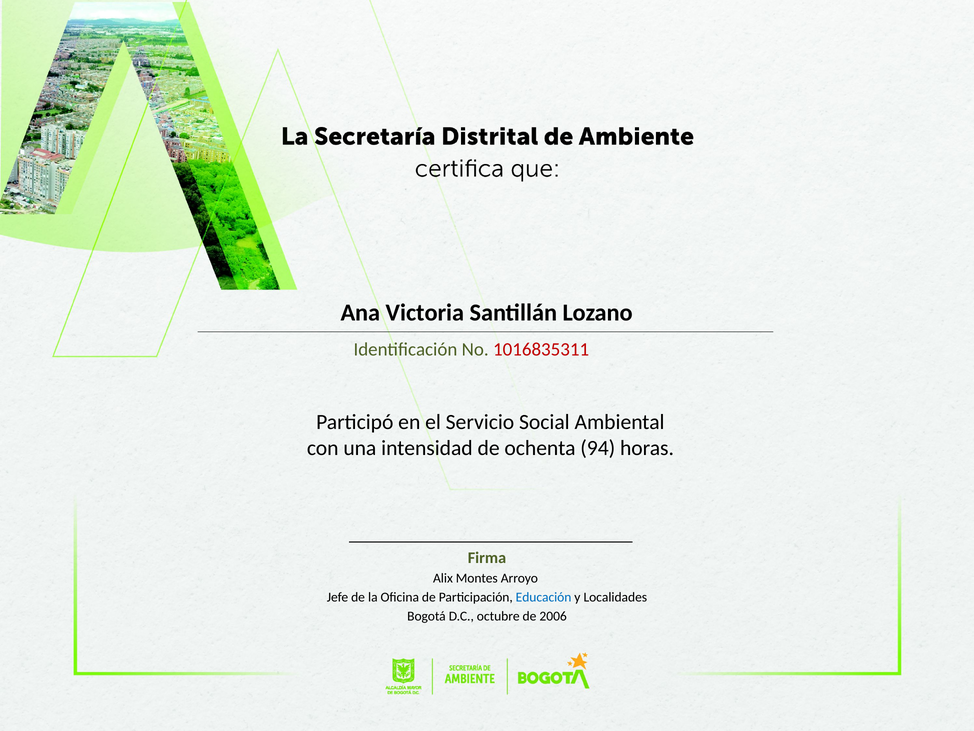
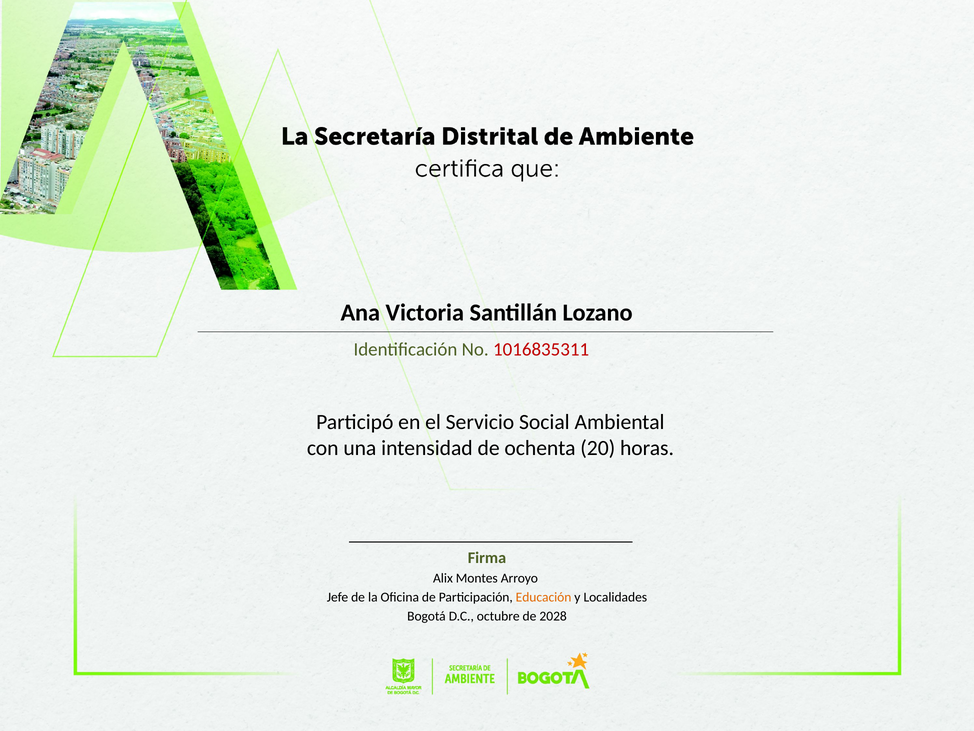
94: 94 -> 20 (598, 448)
Educación colour: blue -> orange (544, 597)
2006: 2006 -> 2028 (553, 616)
